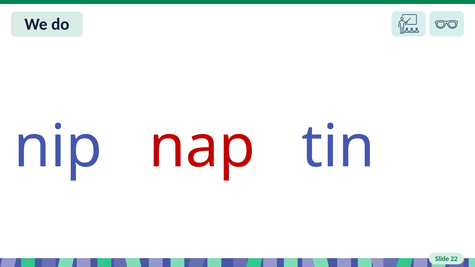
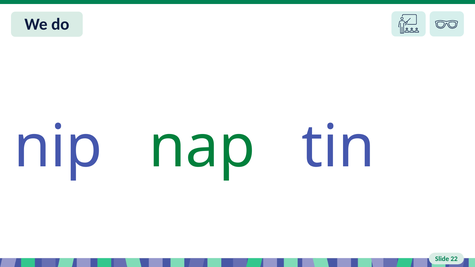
nap colour: red -> green (202, 147)
